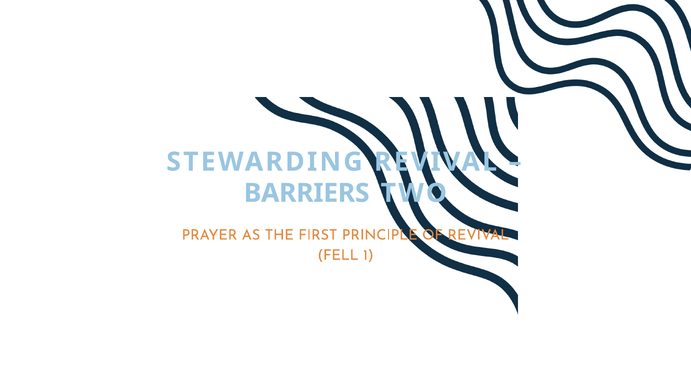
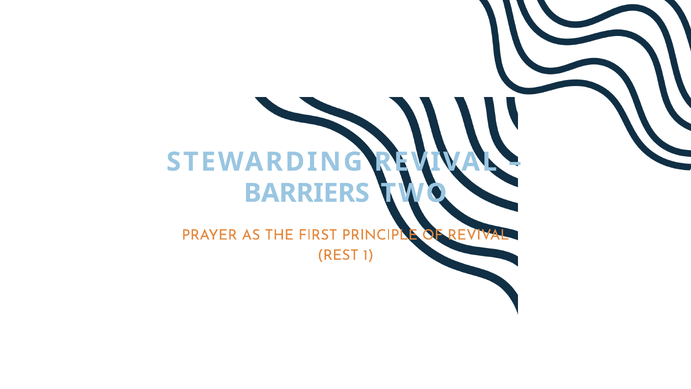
FELL: FELL -> REST (338, 255)
